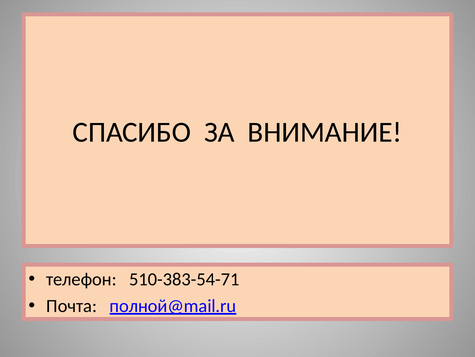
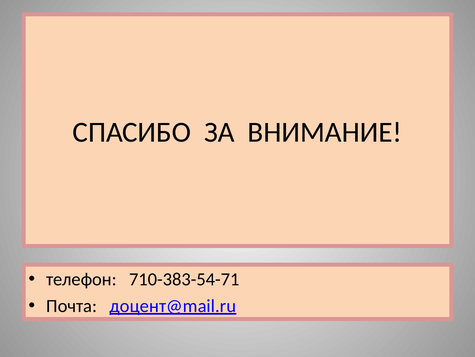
510-383-54-71: 510-383-54-71 -> 710-383-54-71 (184, 279)
полной@mail.ru: полной@mail.ru -> доцент@mail.ru (173, 305)
